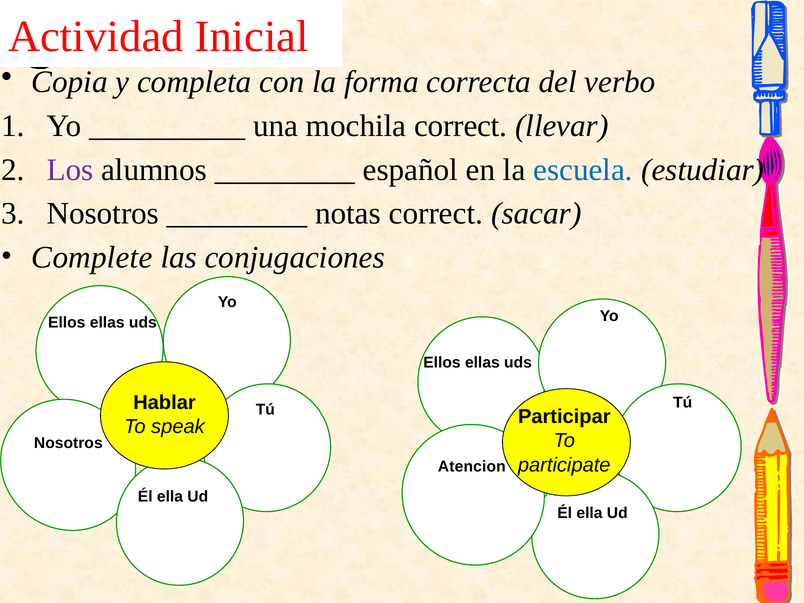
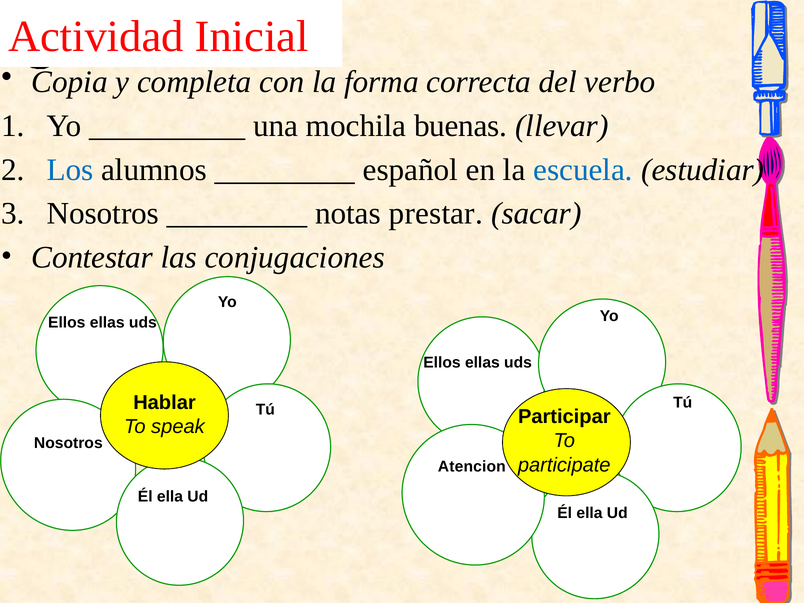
mochila correct: correct -> buenas (461, 126)
Los colour: purple -> blue (70, 170)
notas correct: correct -> prestar (436, 214)
Complete: Complete -> Contestar (92, 257)
